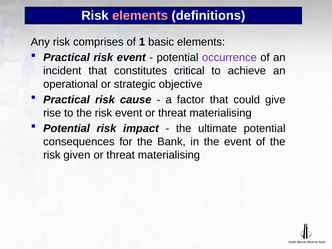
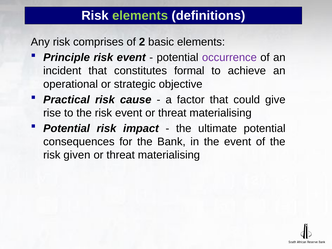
elements colour: pink -> light green (140, 16)
1: 1 -> 2 (142, 42)
Practical: Practical -> Principle (67, 58)
critical: critical -> formal (189, 71)
